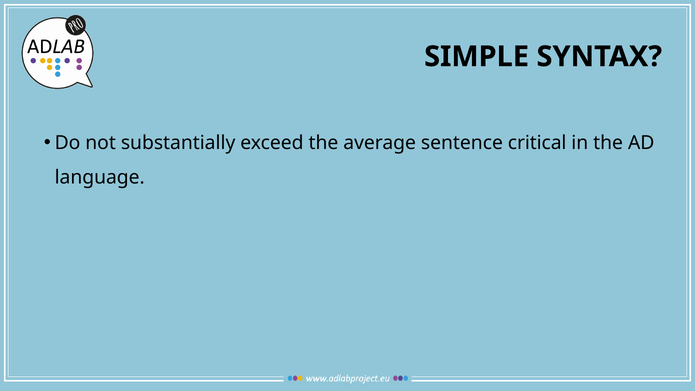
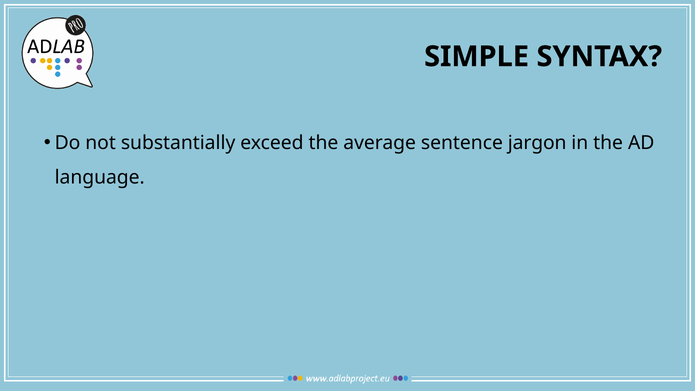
critical: critical -> jargon (537, 143)
